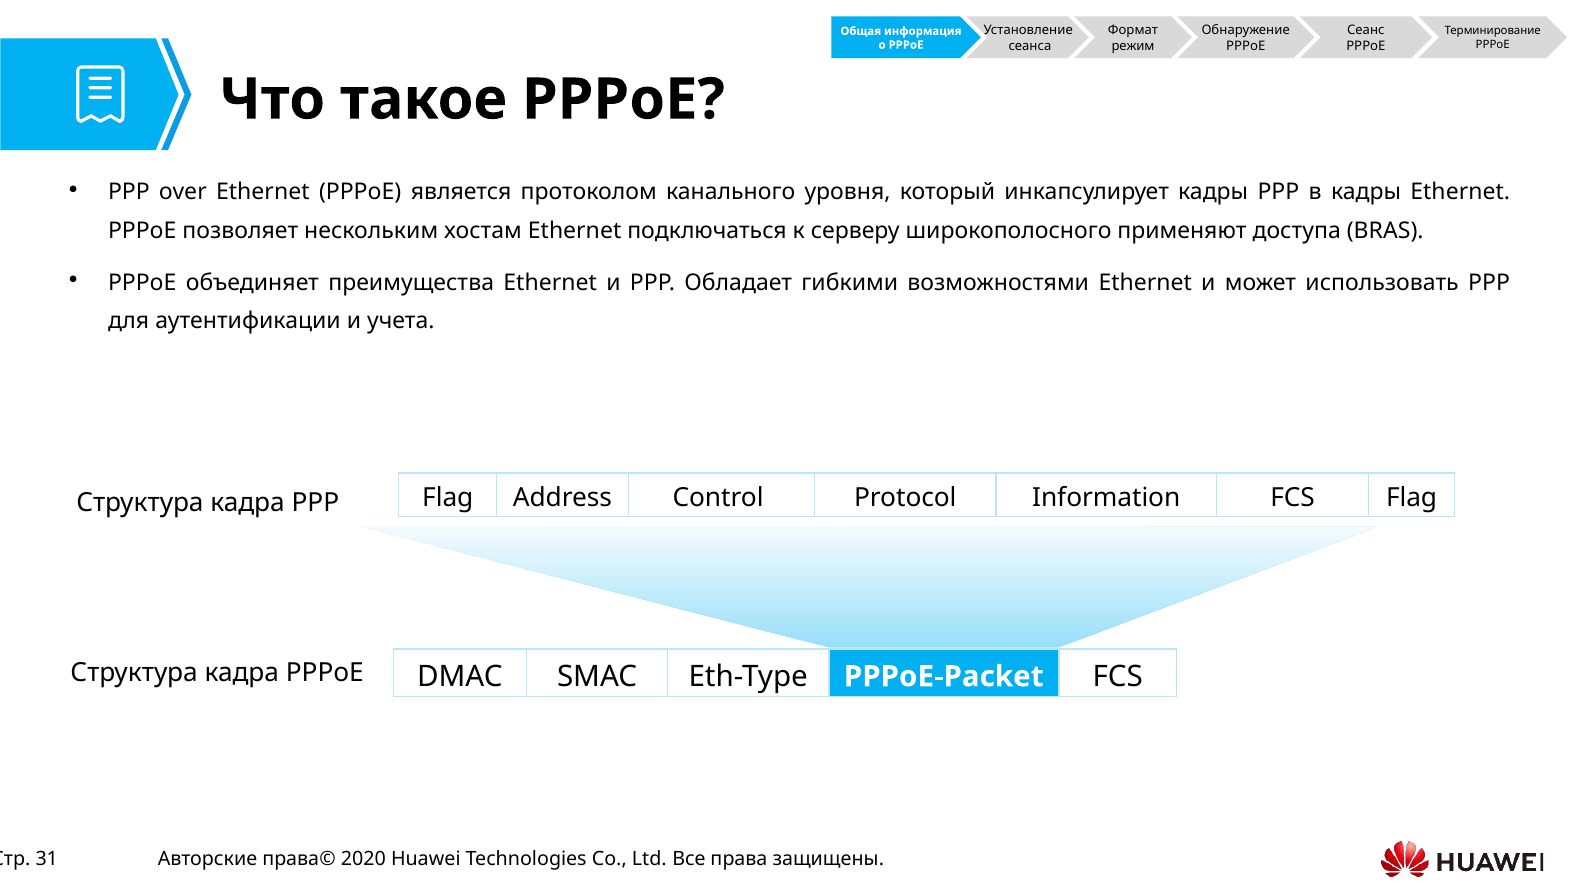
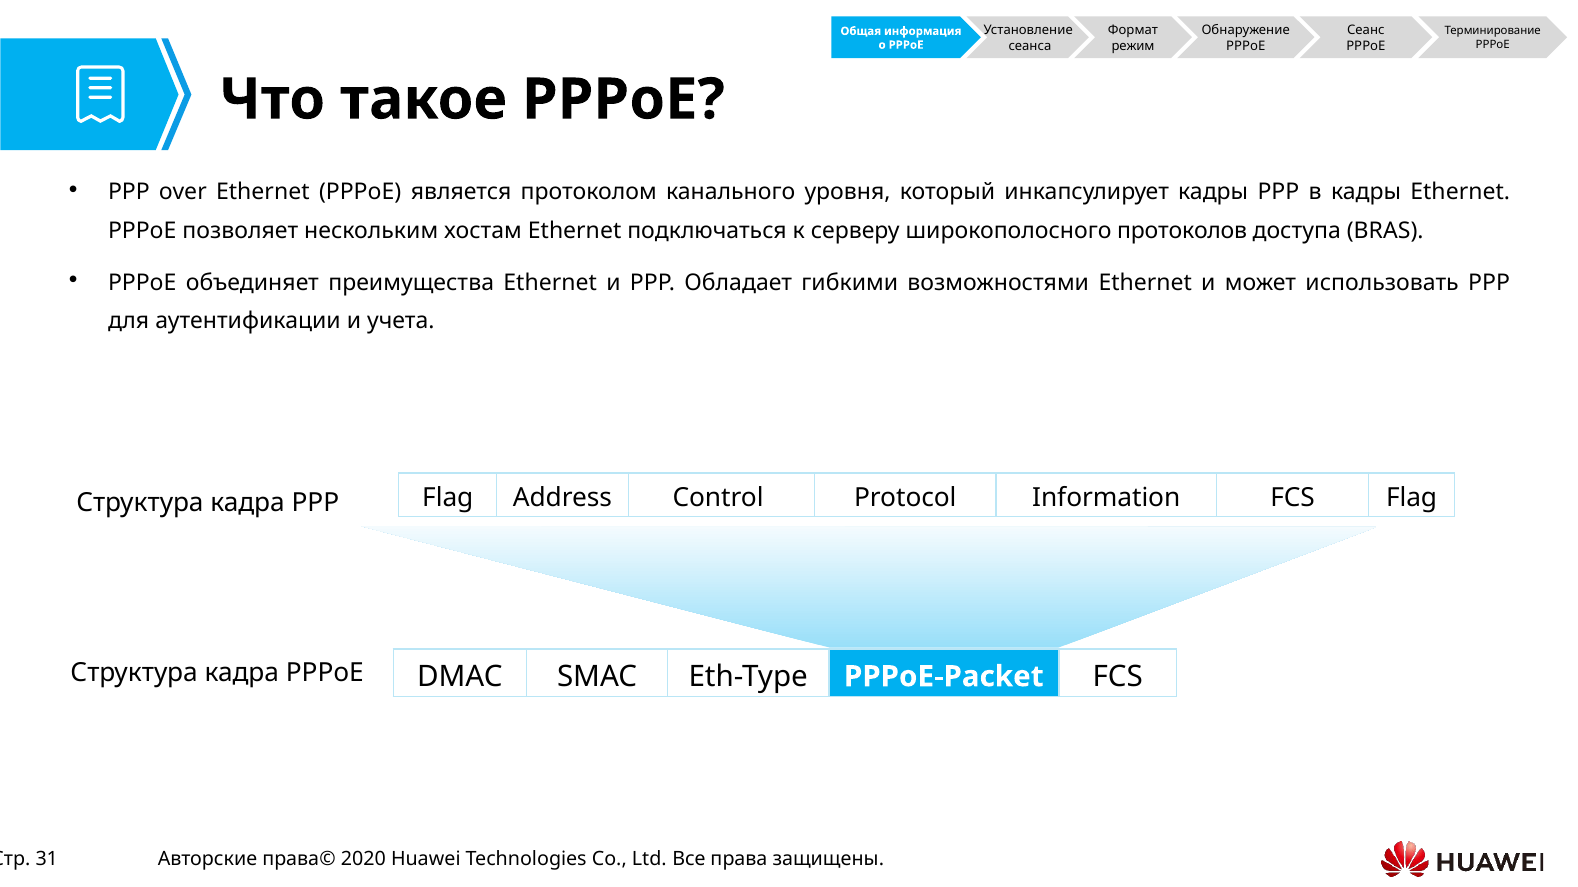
применяют: применяют -> протоколов (1182, 231)
